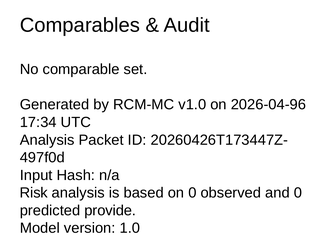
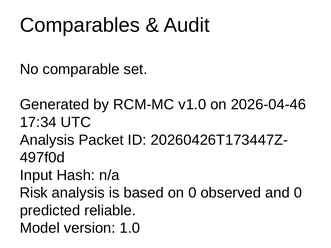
2026-04-96: 2026-04-96 -> 2026-04-46 (268, 105)
provide: provide -> reliable (110, 211)
